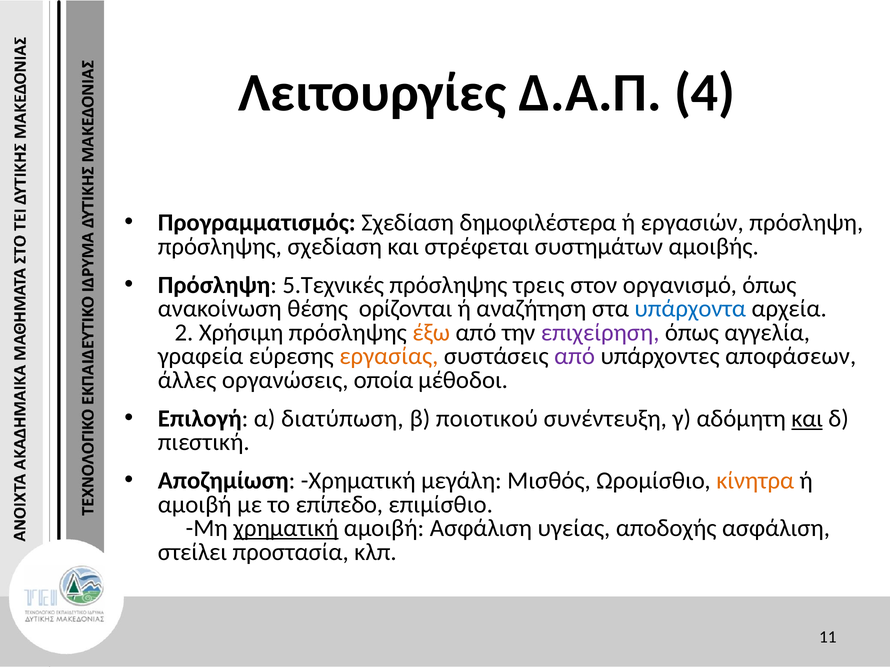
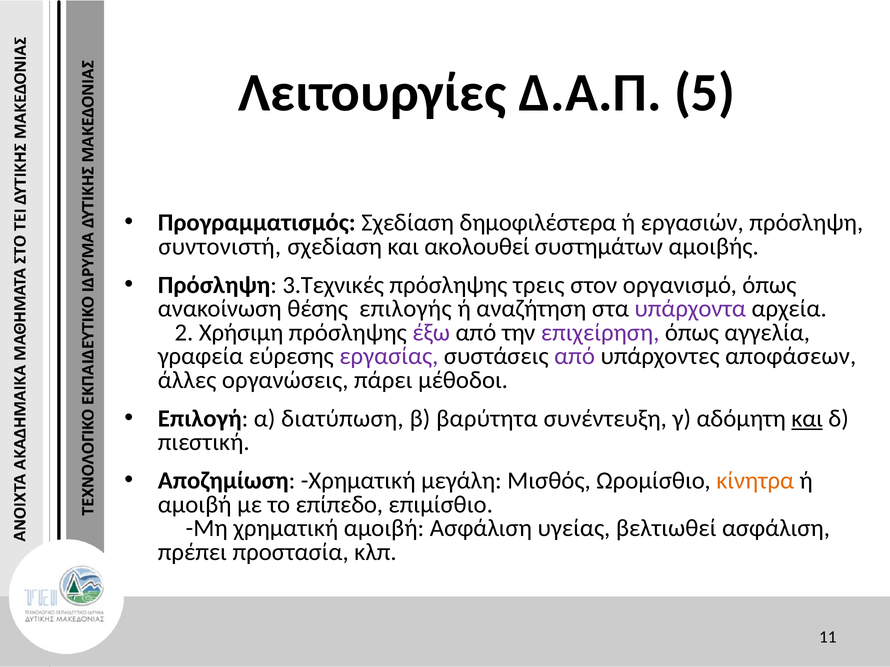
4: 4 -> 5 (705, 93)
πρόσληψης: πρόσληψης -> συντονιστή (220, 247)
στρέφεται: στρέφεται -> ακολουθεί (477, 247)
5.Τεχνικές: 5.Τεχνικές -> 3.Τεχνικές (333, 285)
ορίζονται: ορίζονται -> επιλογής (405, 309)
υπάρχοντα colour: blue -> purple (690, 309)
έξω colour: orange -> purple (431, 333)
εργασίας colour: orange -> purple (389, 356)
οποία: οποία -> πάρει (383, 380)
ποιοτικού: ποιοτικού -> βαρύτητα (487, 419)
χρηματική underline: present -> none (286, 529)
αποδοχής: αποδοχής -> βελτιωθεί (666, 529)
στείλει: στείλει -> πρέπει (192, 552)
